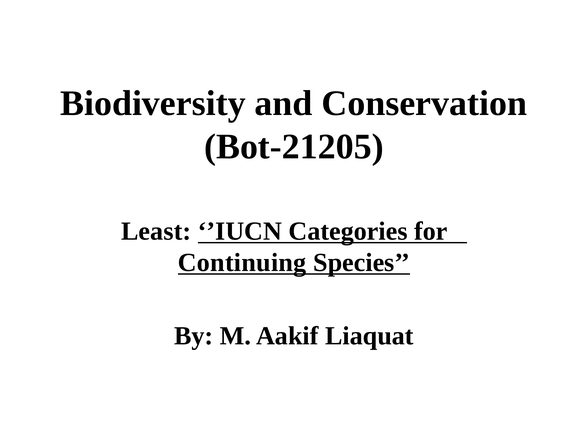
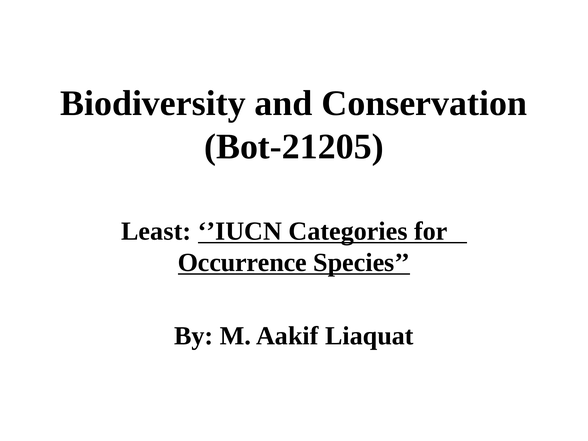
Continuing: Continuing -> Occurrence (242, 263)
